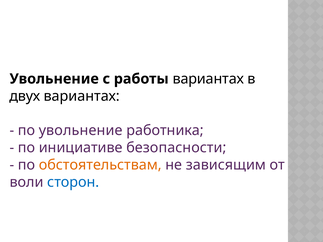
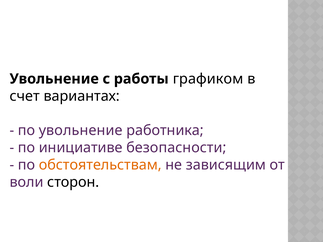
работы вариантах: вариантах -> графиком (208, 79)
двух: двух -> счет (25, 96)
сторон colour: blue -> black (73, 182)
